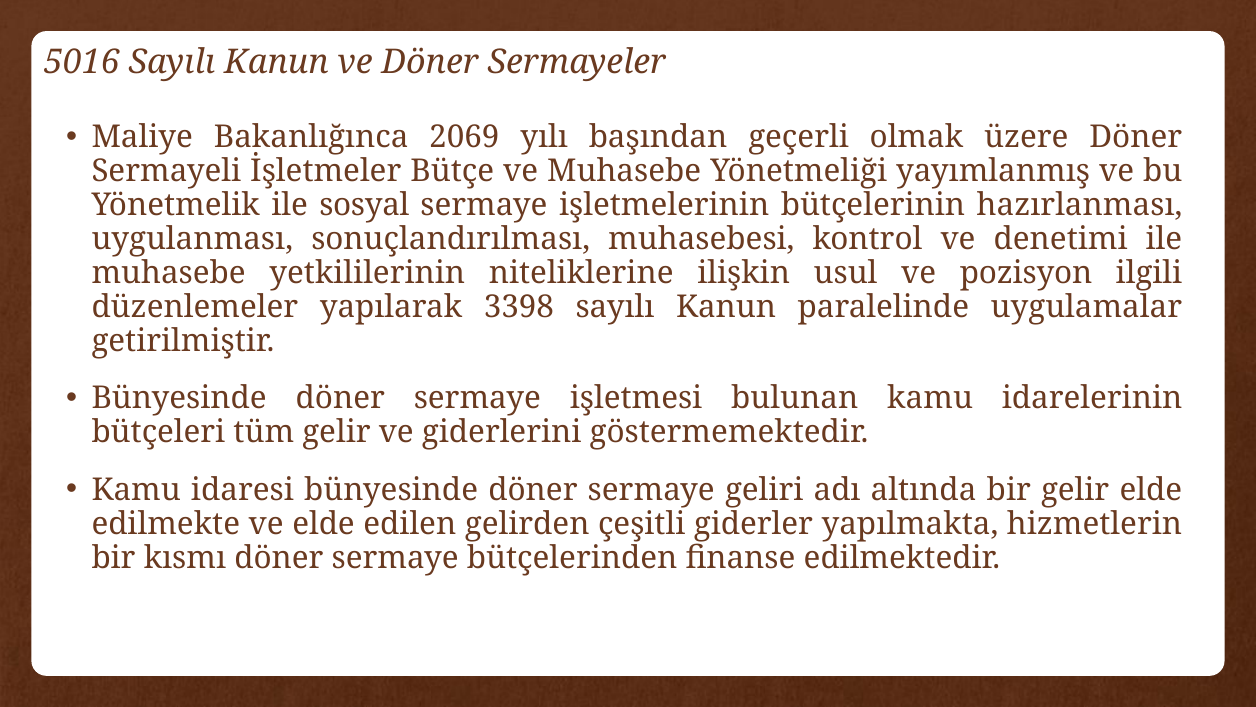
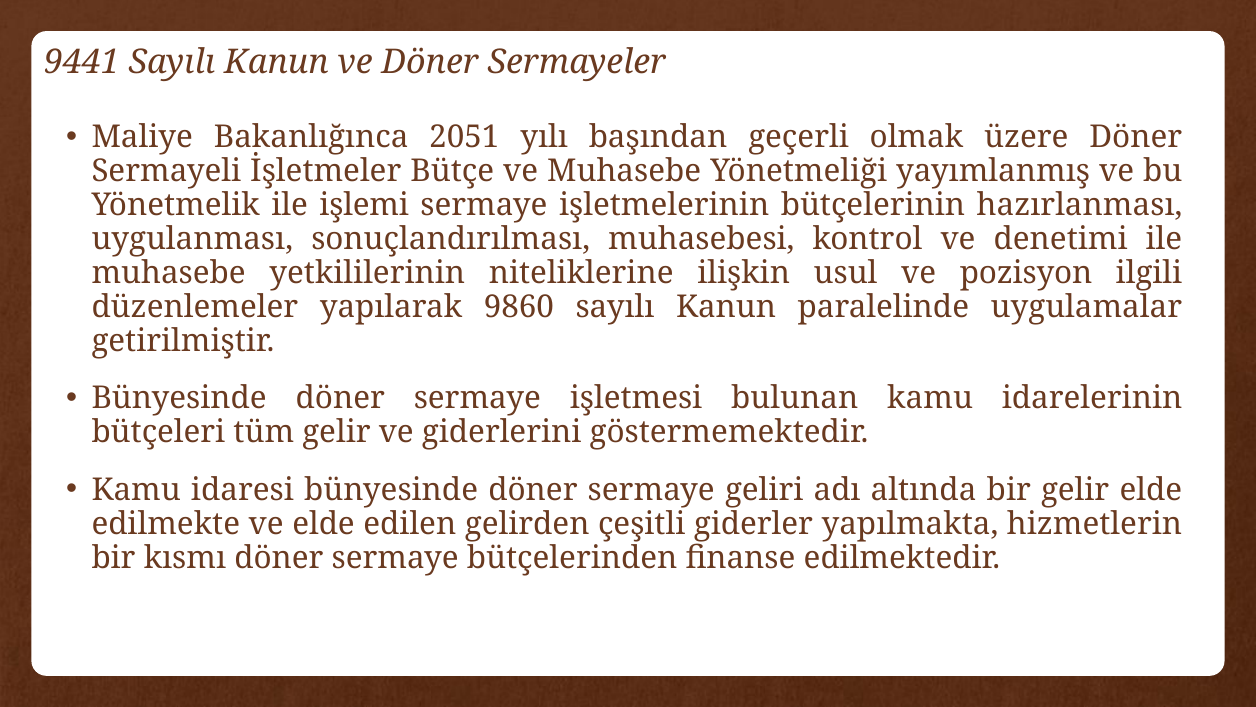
5016: 5016 -> 9441 (82, 62)
2069: 2069 -> 2051 (464, 137)
sosyal: sosyal -> işlemi (364, 205)
3398: 3398 -> 9860 (519, 307)
